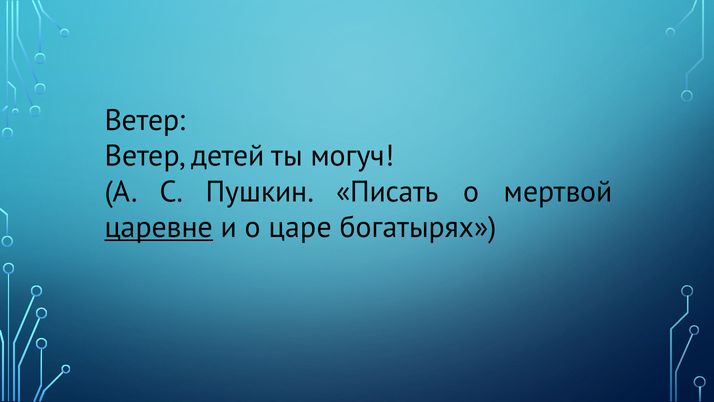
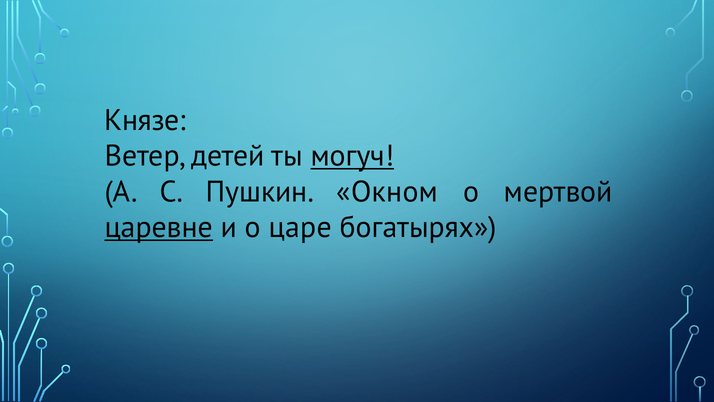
Ветер: Ветер -> Князе (145, 120)
могуч underline: none -> present (352, 156)
Писать: Писать -> Окном (387, 191)
